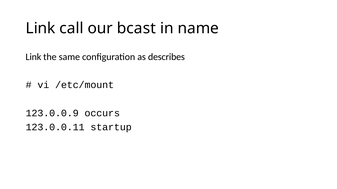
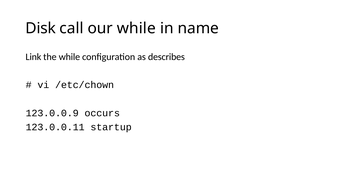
Link: Link -> Disk (41, 28)
our bcast: bcast -> while (136, 28)
the same: same -> while (69, 57)
/etc/mount: /etc/mount -> /etc/chown (85, 85)
